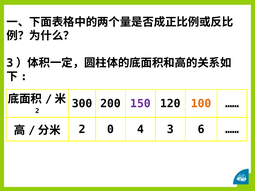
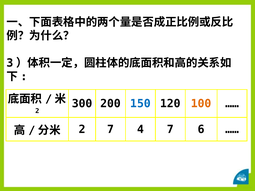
150 colour: purple -> blue (140, 104)
2 0: 0 -> 7 (111, 130)
4 3: 3 -> 7 (170, 130)
